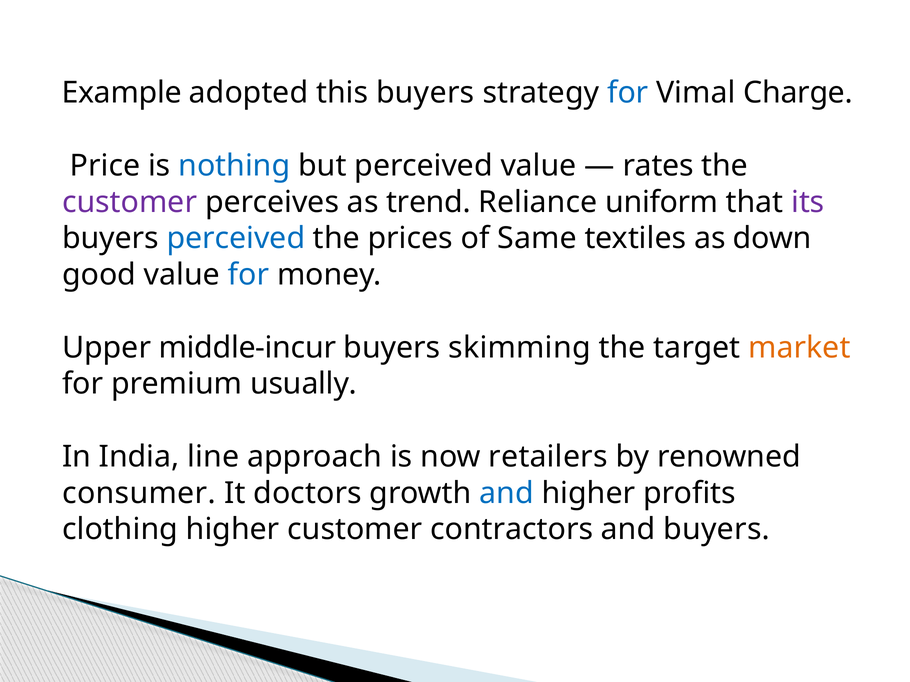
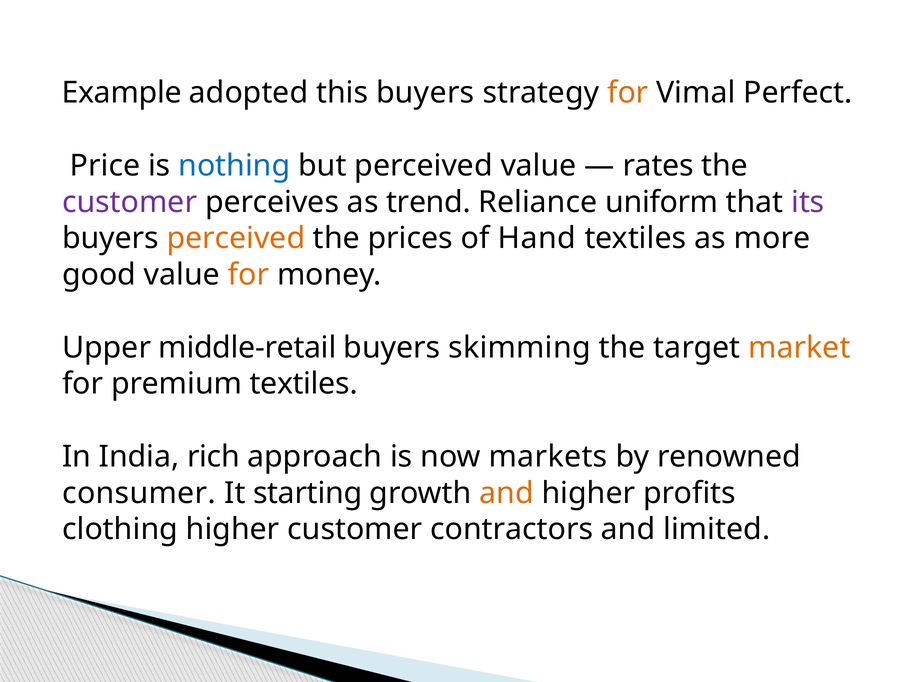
for colour: blue -> orange (628, 93)
Charge: Charge -> Perfect (798, 93)
perceived colour: blue -> orange (236, 239)
Same: Same -> Hand (537, 239)
down: down -> more (772, 239)
for colour: blue -> orange (248, 275)
middle-incur: middle-incur -> middle-retail (247, 348)
premium usually: usually -> textiles (304, 384)
line: line -> rich (213, 457)
retailers: retailers -> markets (548, 457)
doctors: doctors -> starting (308, 493)
and colour: blue -> orange (507, 493)
and buyers: buyers -> limited (717, 530)
